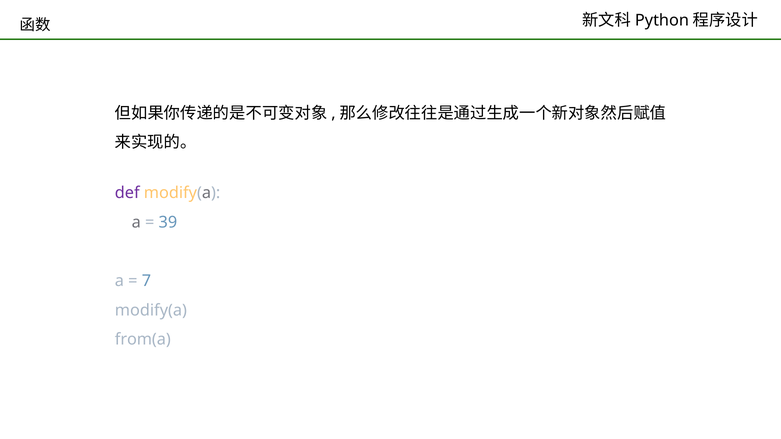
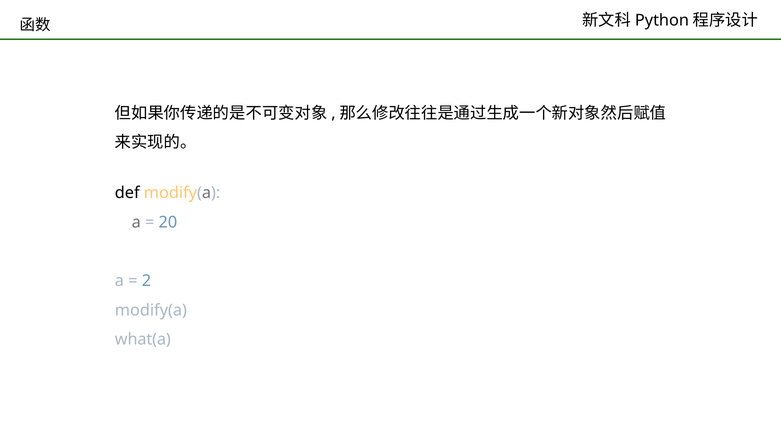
def colour: purple -> black (127, 193)
39: 39 -> 20 (168, 223)
7: 7 -> 2 (146, 281)
from(a: from(a -> what(a (143, 340)
